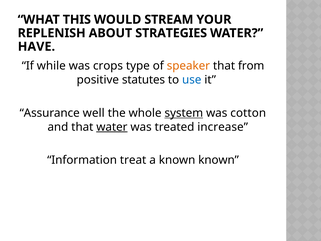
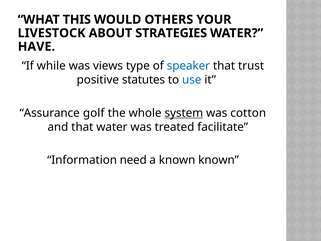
STREAM: STREAM -> OTHERS (169, 20)
REPLENISH: REPLENISH -> LIVESTOCK (52, 33)
crops: crops -> views (108, 66)
speaker colour: orange -> blue (188, 66)
from: from -> trust (251, 66)
well: well -> golf (94, 113)
water underline: present -> none (112, 127)
increase: increase -> facilitate (223, 127)
treat: treat -> need (133, 160)
